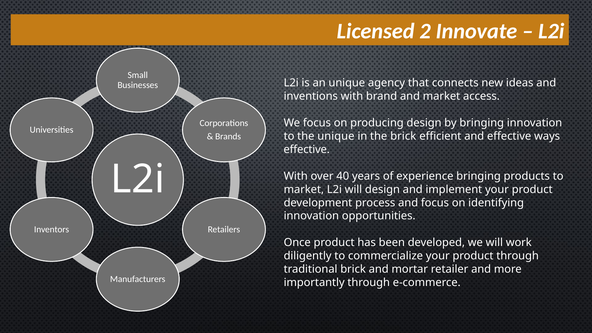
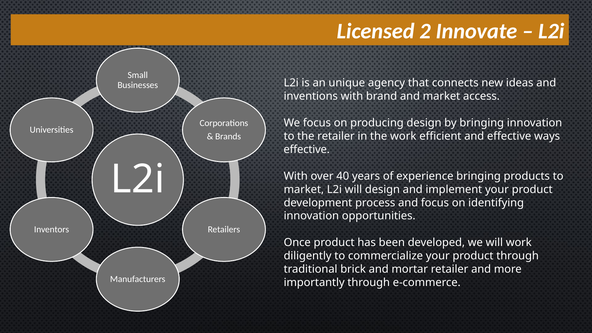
the unique: unique -> retailer (336, 136)
the brick: brick -> work (403, 136)
